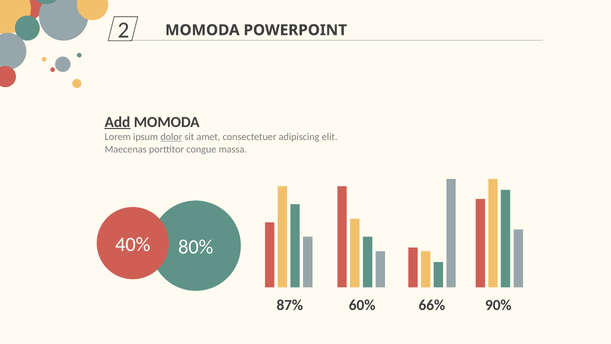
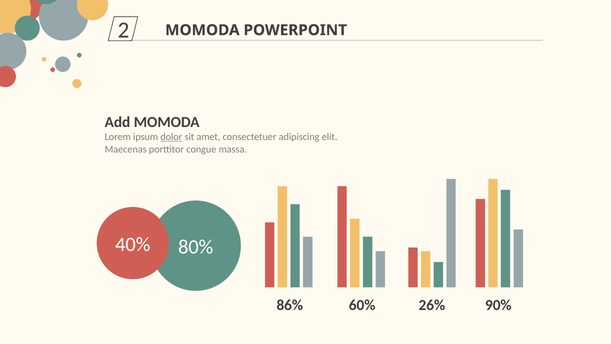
Add underline: present -> none (117, 122)
87%: 87% -> 86% (290, 305)
66%: 66% -> 26% (432, 305)
